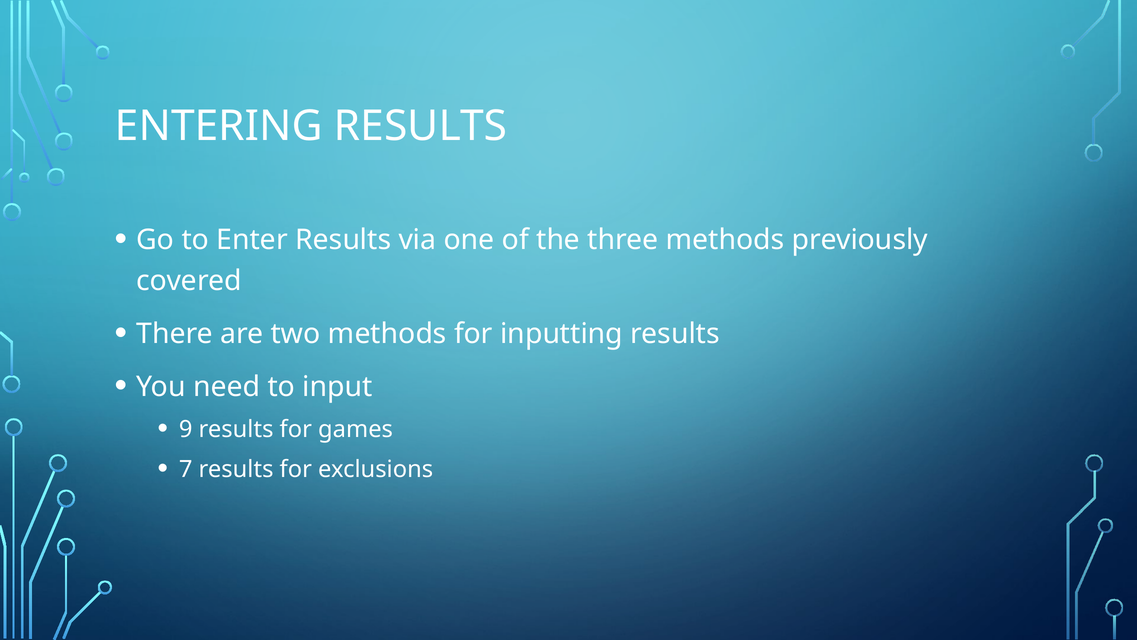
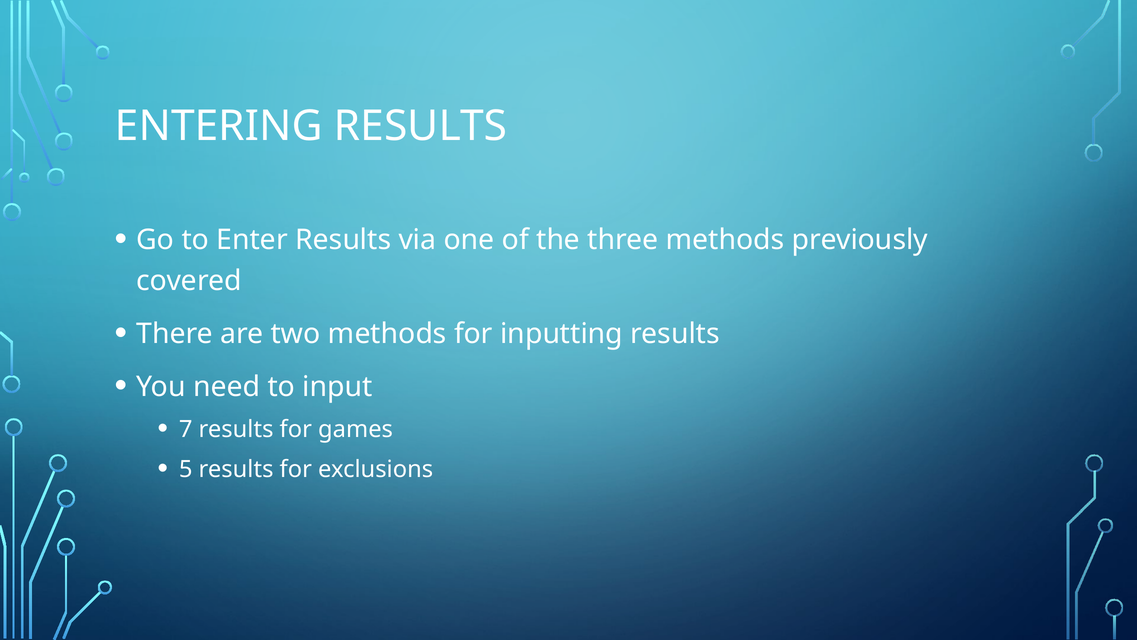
9: 9 -> 7 (186, 429)
7: 7 -> 5 (186, 469)
